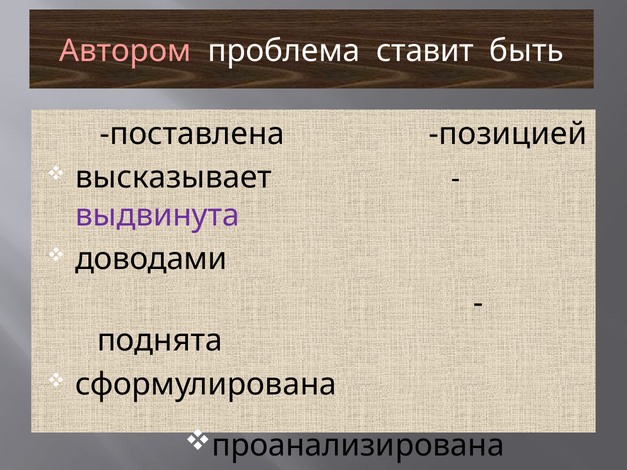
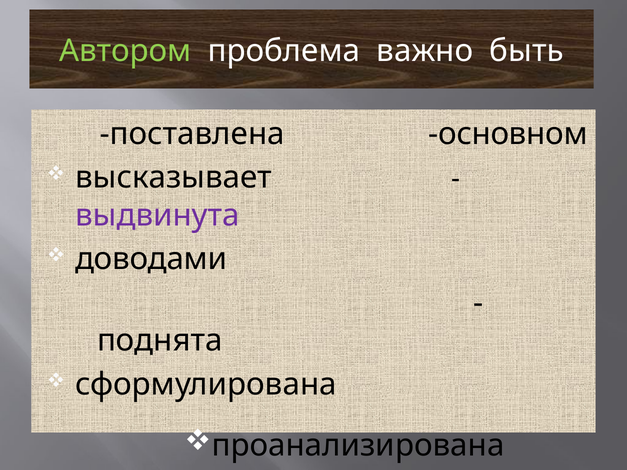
Автором colour: pink -> light green (125, 51)
ставит: ставит -> важно (425, 51)
позицией: позицией -> основном (508, 134)
